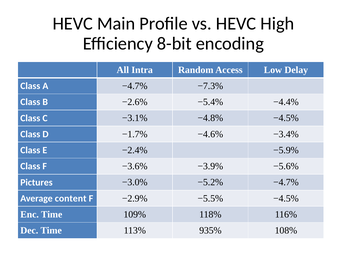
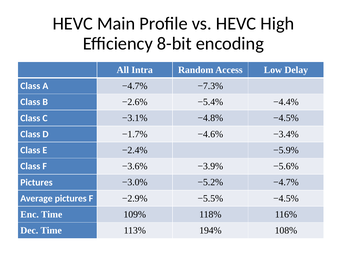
Average content: content -> pictures (71, 199)
935%: 935% -> 194% (210, 231)
